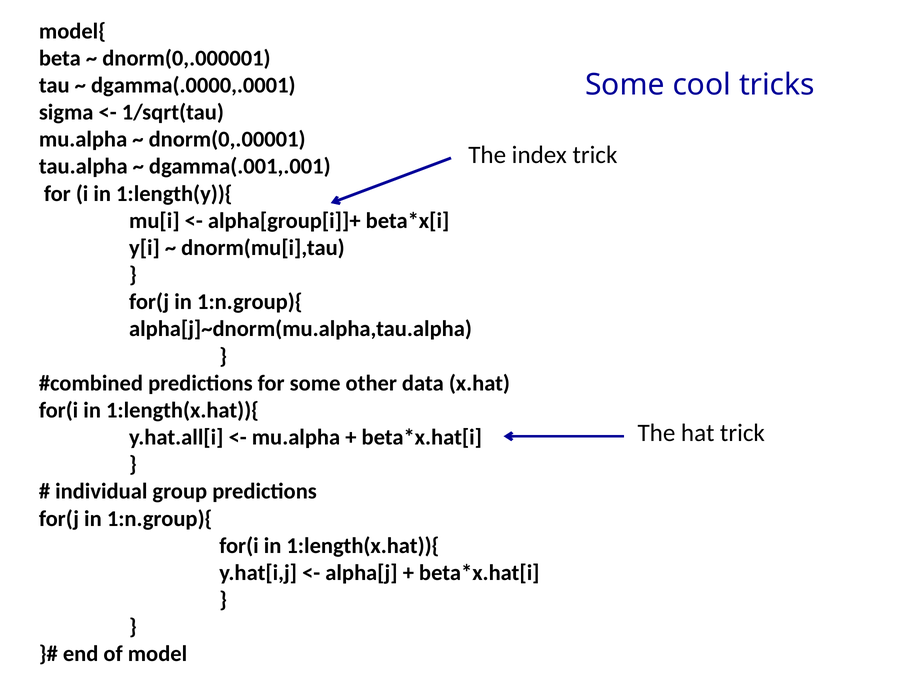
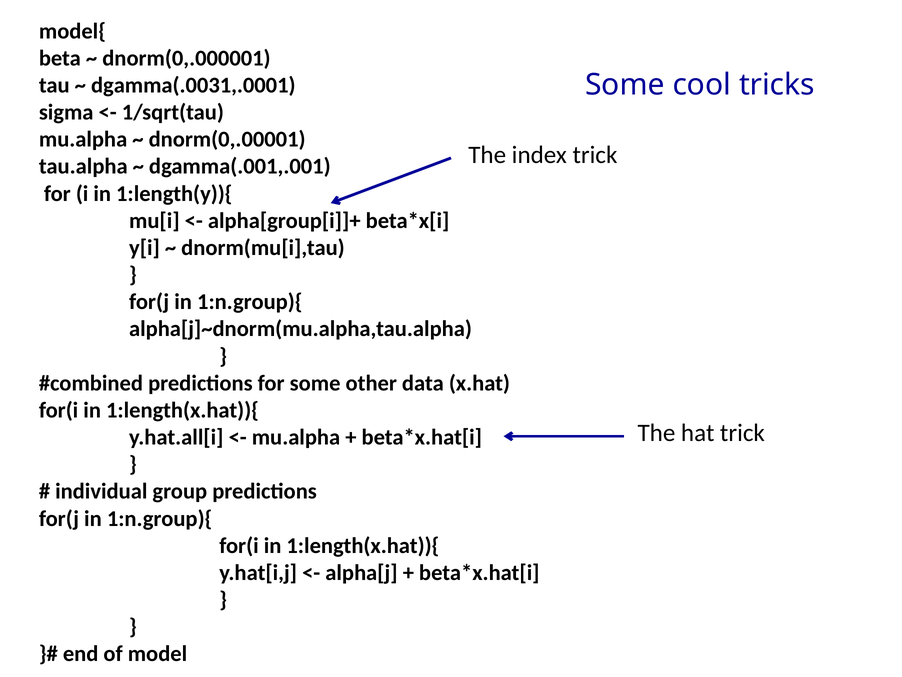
dgamma(.0000,.0001: dgamma(.0000,.0001 -> dgamma(.0031,.0001 (193, 85)
